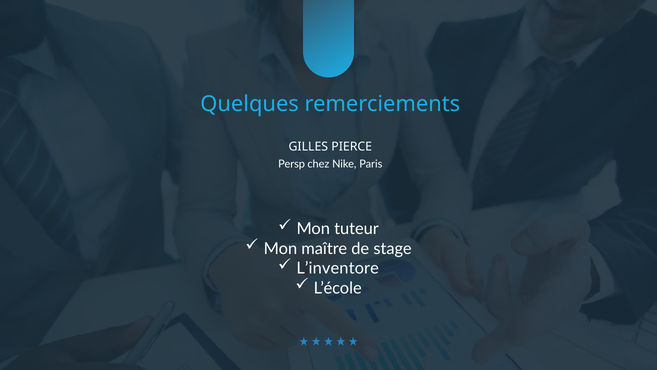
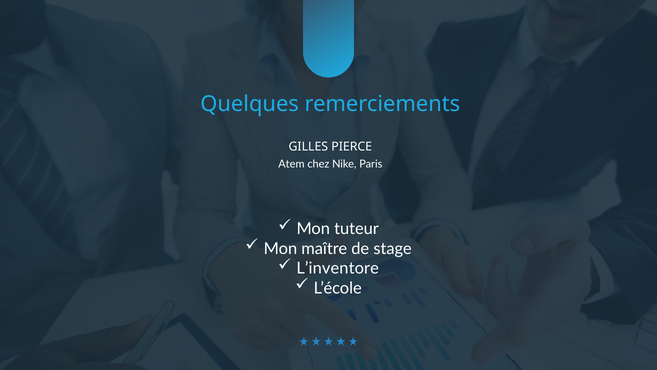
Persp: Persp -> Atem (291, 164)
